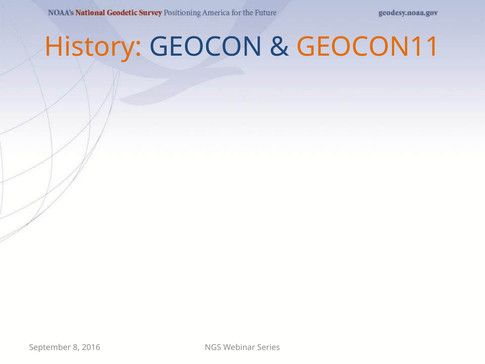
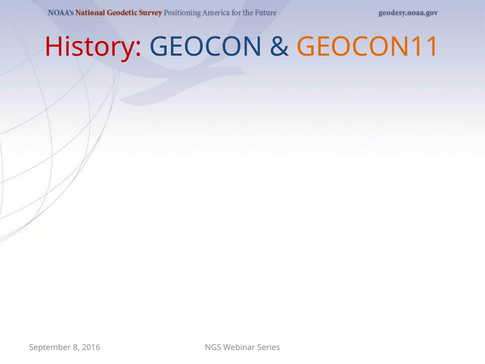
History colour: orange -> red (93, 47)
